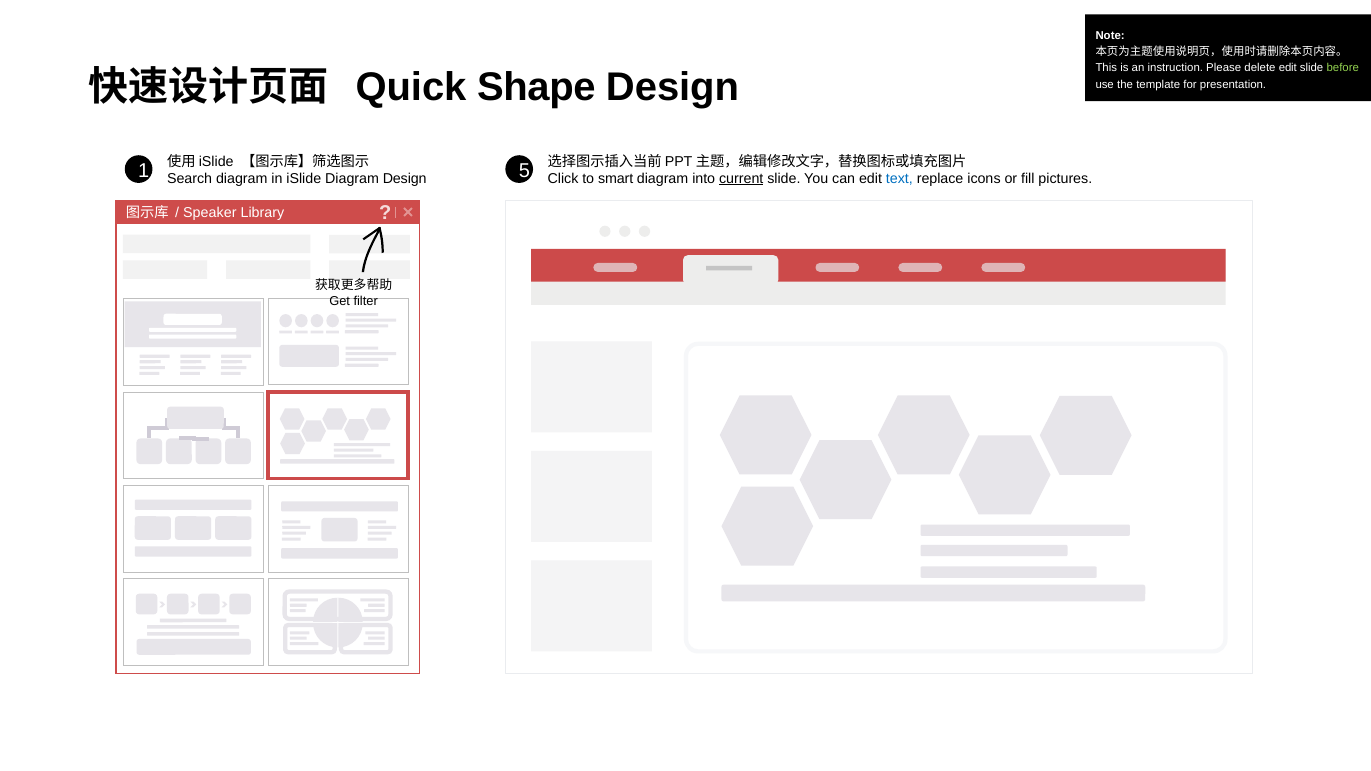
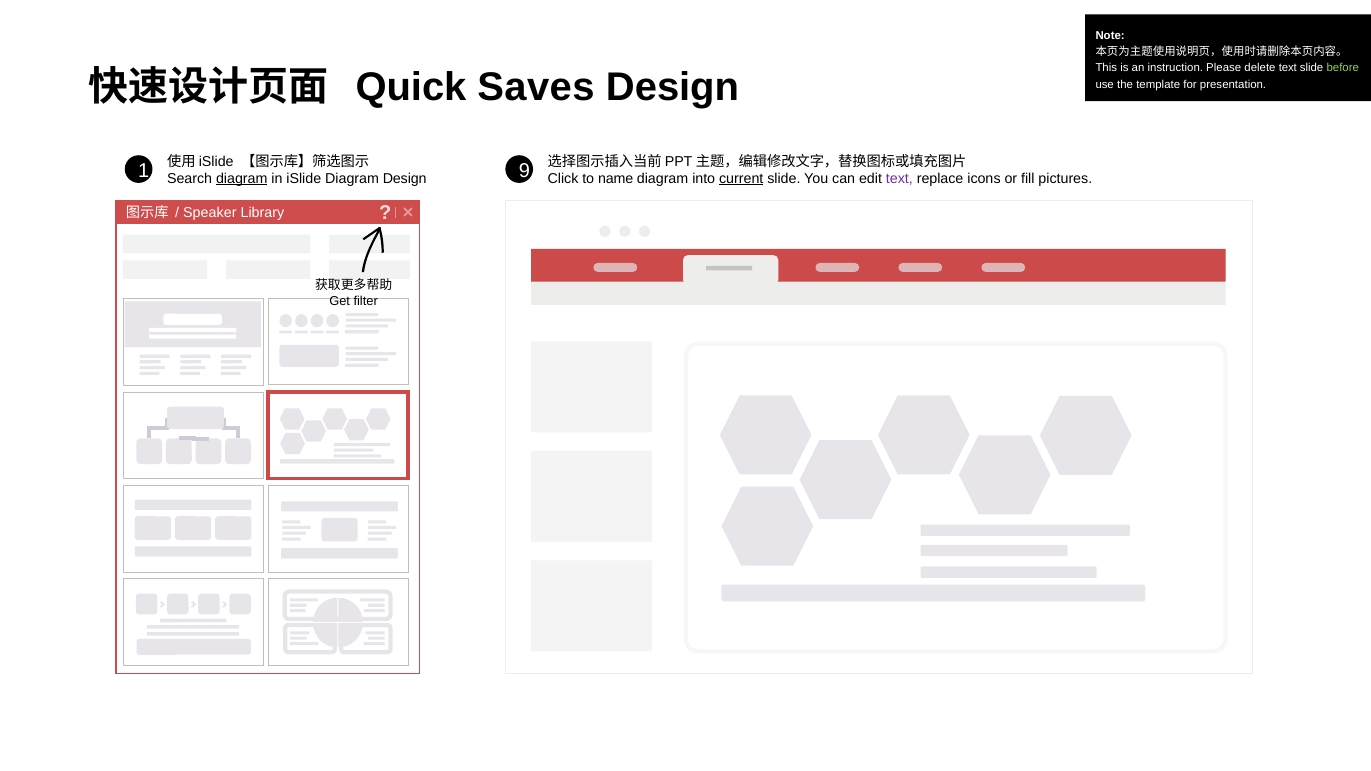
delete edit: edit -> text (1288, 68)
Shape: Shape -> Saves (536, 87)
5: 5 -> 9 (524, 170)
diagram underline: none -> present (242, 179)
smart: smart -> name (616, 179)
text colour: blue -> purple (899, 179)
